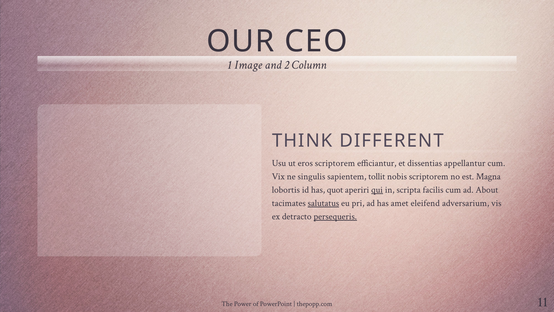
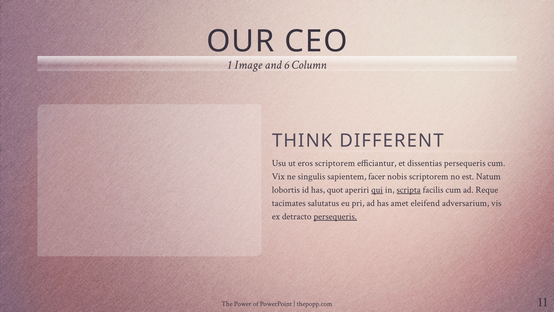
2: 2 -> 6 (286, 65)
dissentias appellantur: appellantur -> persequeris (465, 163)
tollit: tollit -> facer (377, 176)
Magna: Magna -> Natum (488, 176)
scripta underline: none -> present (409, 189)
About: About -> Reque (487, 189)
salutatus underline: present -> none (323, 203)
